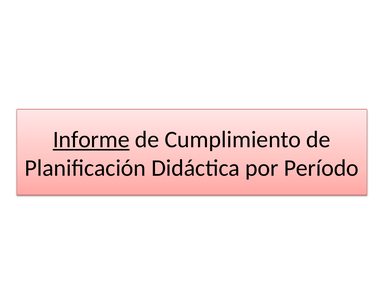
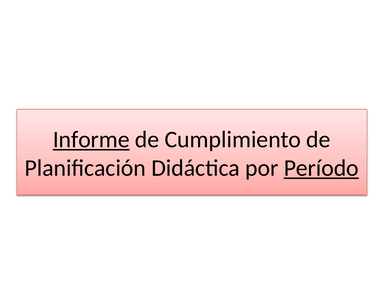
Período underline: none -> present (321, 168)
